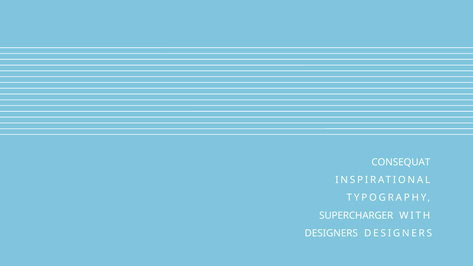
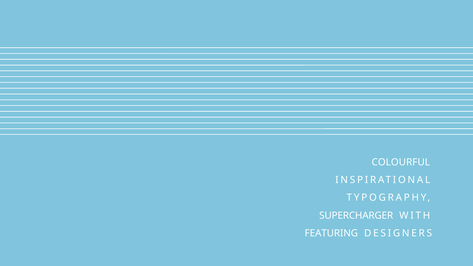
CONSEQUAT: CONSEQUAT -> COLOURFUL (401, 162)
DESIGNERS: DESIGNERS -> FEATURING (331, 233)
